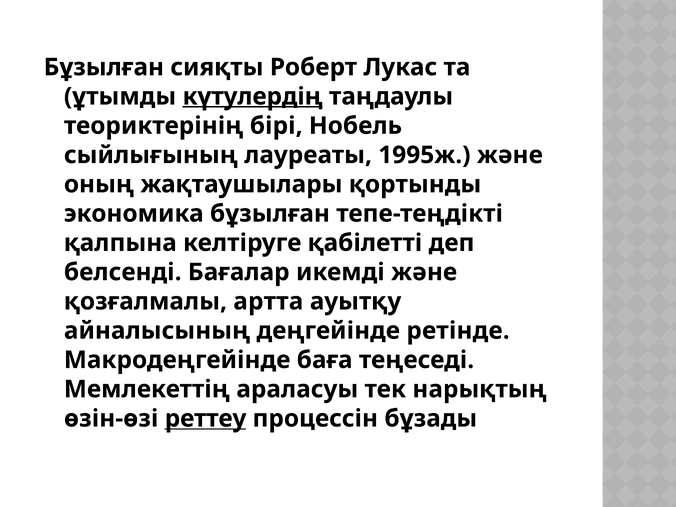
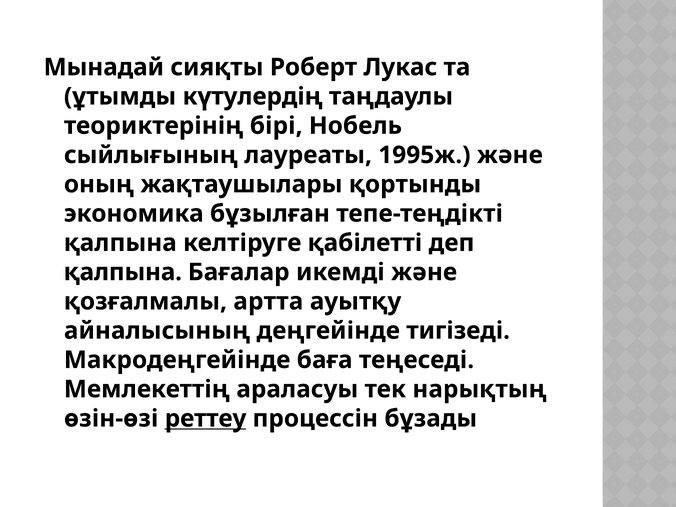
Бұзылған: Бұзылған -> Мынадай (104, 67)
күтулердің underline: present -> none (253, 96)
белсенді: белсенді -> қалпына (123, 272)
ретінде: ретінде -> тигізеді (458, 331)
